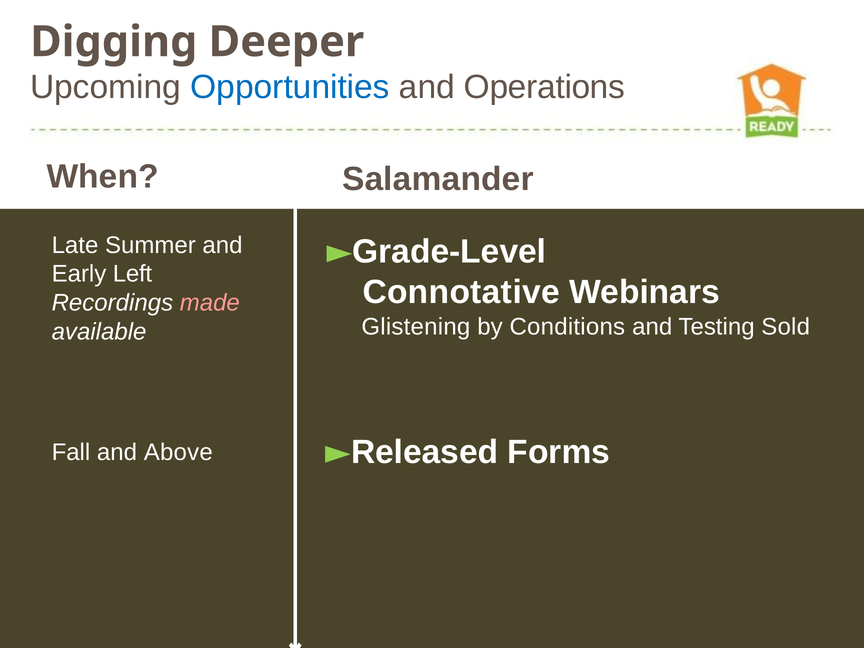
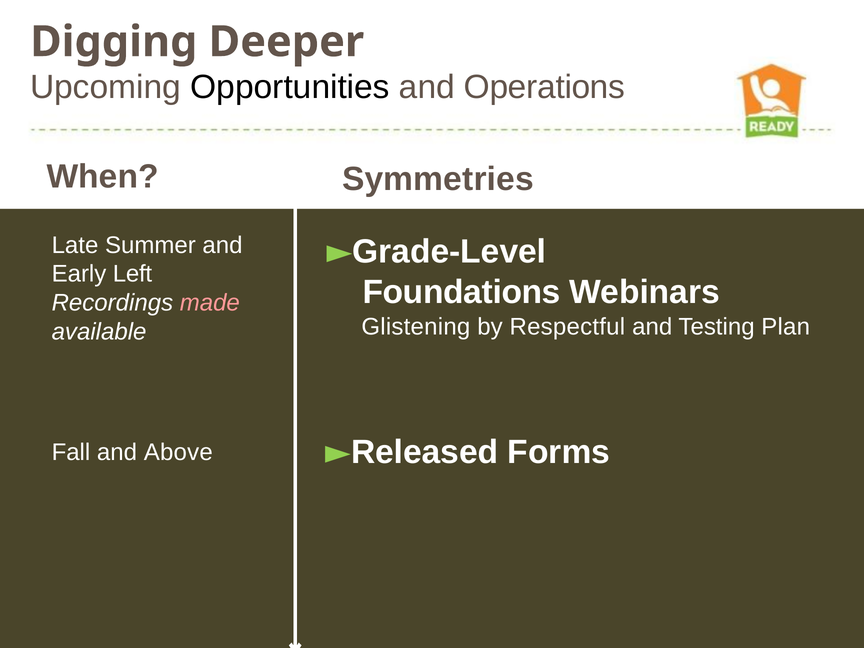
Opportunities colour: blue -> black (290, 87)
Salamander: Salamander -> Symmetries (438, 179)
Connotative: Connotative -> Foundations (462, 292)
Conditions: Conditions -> Respectful (567, 327)
Sold: Sold -> Plan (786, 327)
